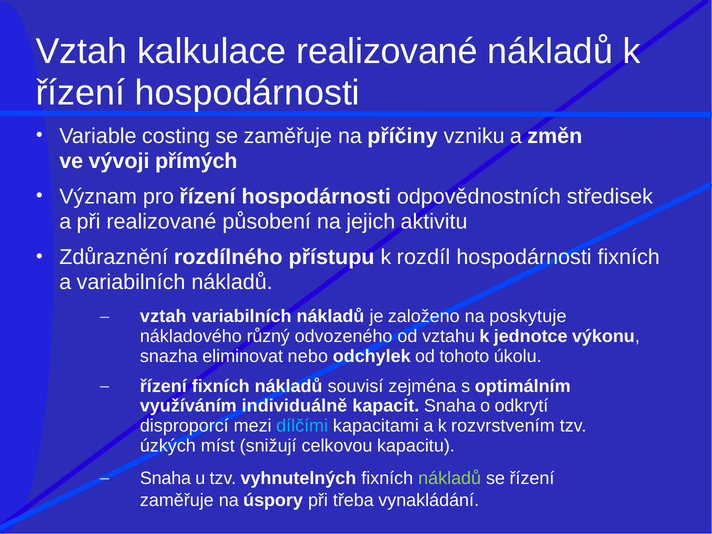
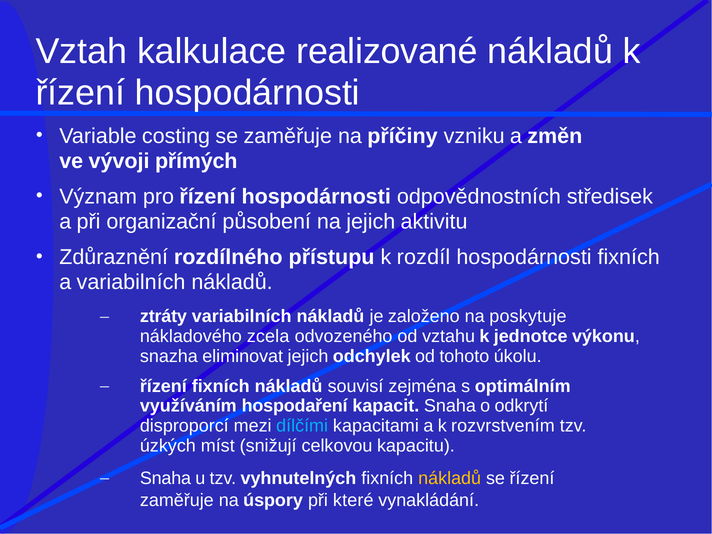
při realizované: realizované -> organizační (161, 222)
vztah: vztah -> ztráty (163, 316)
různý: různý -> zcela (268, 336)
eliminovat nebo: nebo -> jejich (308, 356)
individuálně: individuálně -> hospodaření (295, 406)
nákladů colour: light green -> yellow (450, 478)
třeba: třeba -> které (353, 500)
